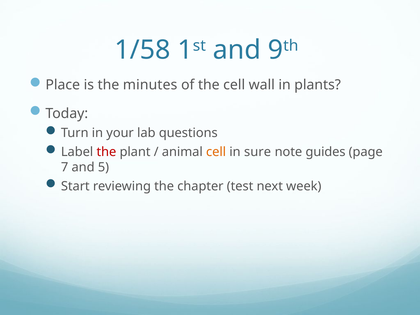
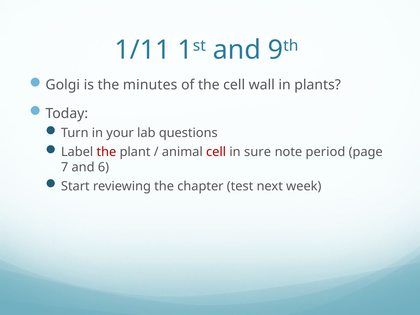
1/58: 1/58 -> 1/11 (143, 50)
Place: Place -> Golgi (63, 85)
cell colour: orange -> red (216, 152)
guides: guides -> period (325, 152)
5: 5 -> 6 (103, 167)
